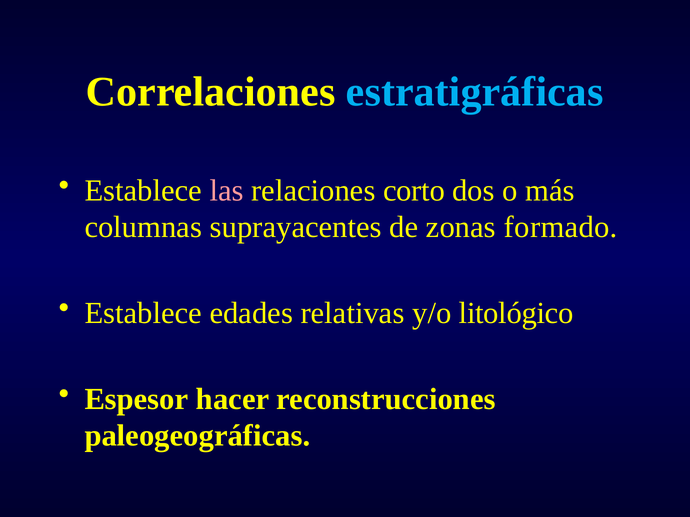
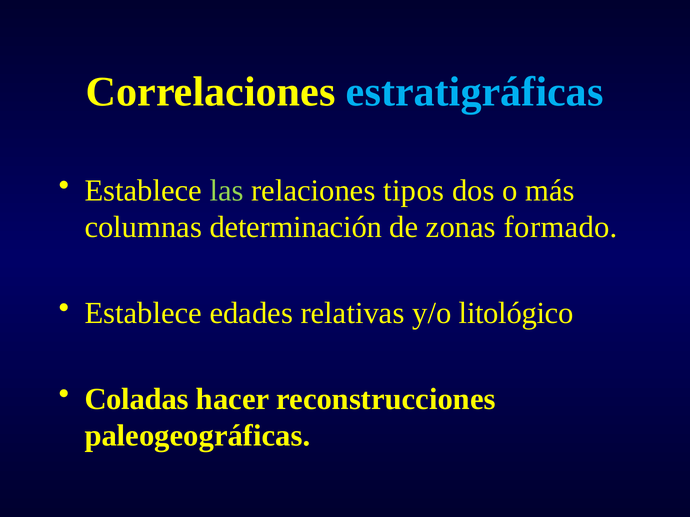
las colour: pink -> light green (227, 191)
corto: corto -> tipos (414, 191)
suprayacentes: suprayacentes -> determinación (296, 228)
Espesor: Espesor -> Coladas (137, 399)
